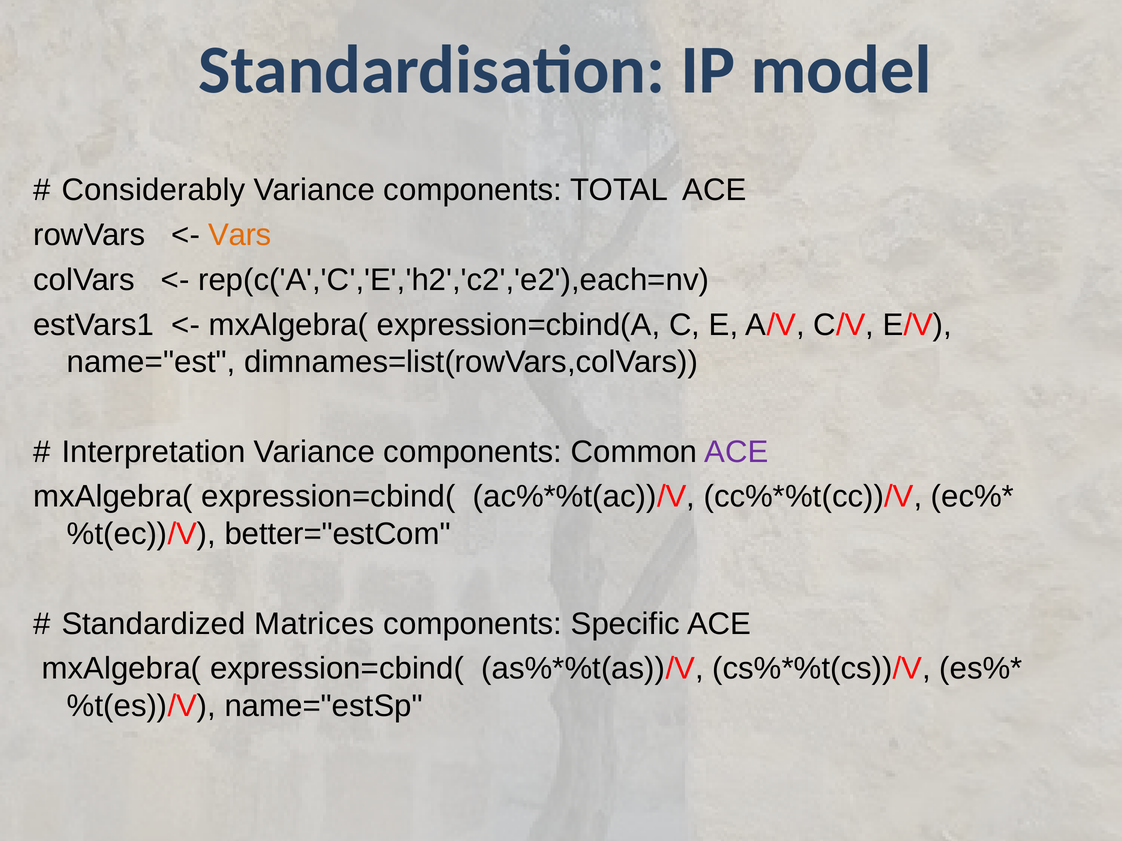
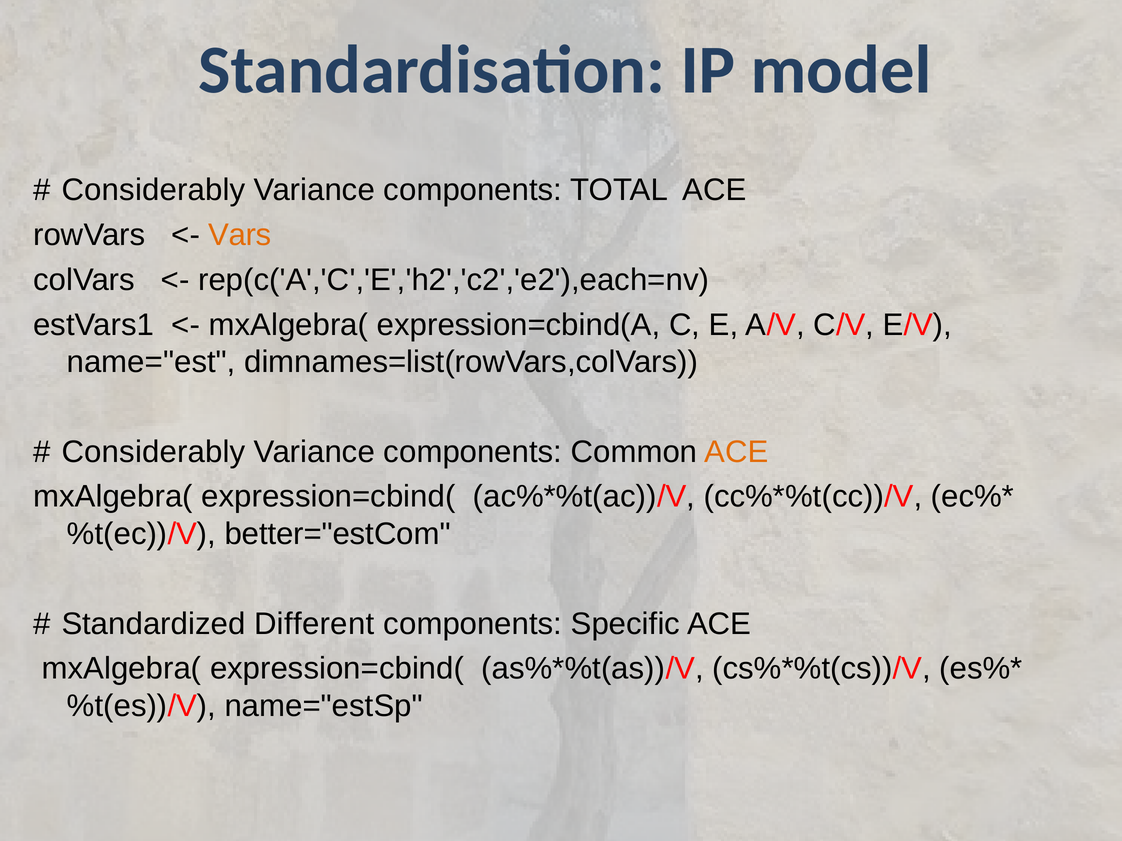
Interpretation: Interpretation -> Considerably (153, 452)
ACE colour: purple -> orange (736, 452)
Matrices: Matrices -> Different (314, 624)
